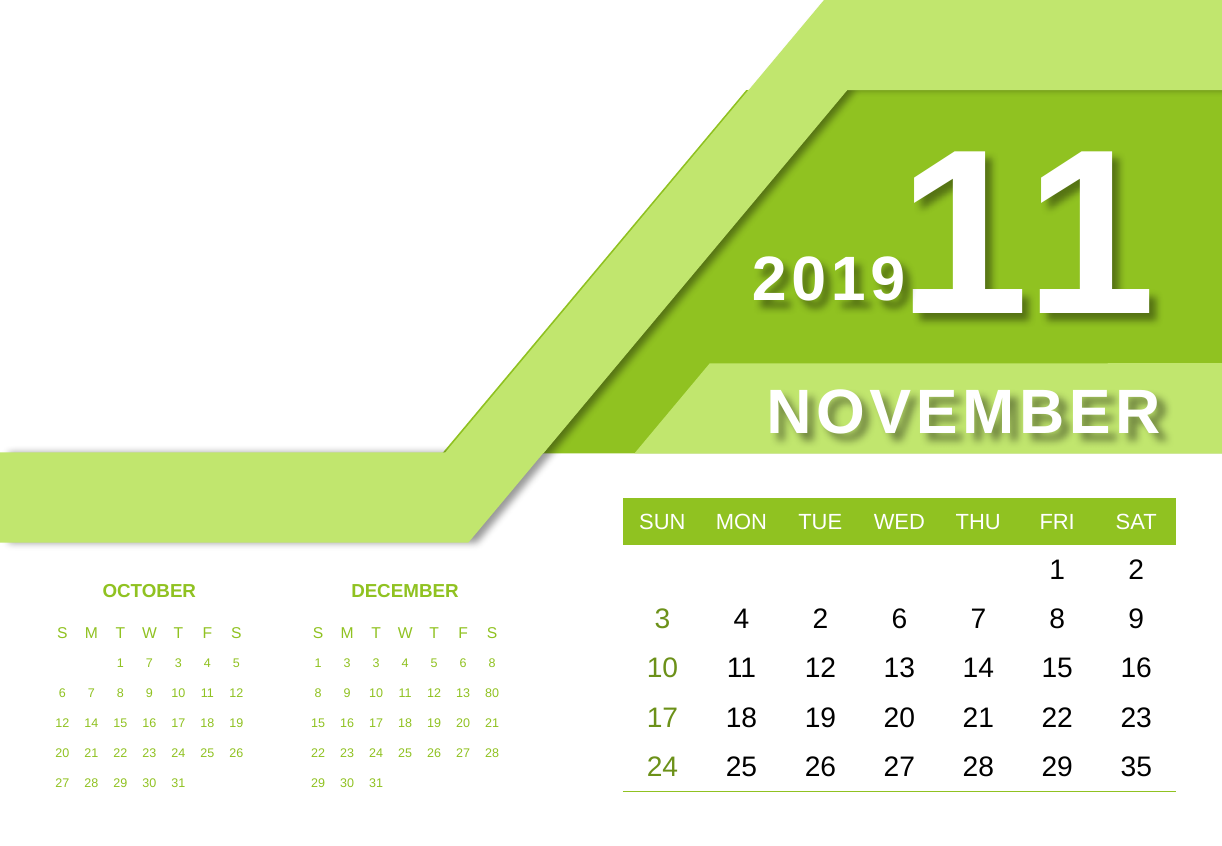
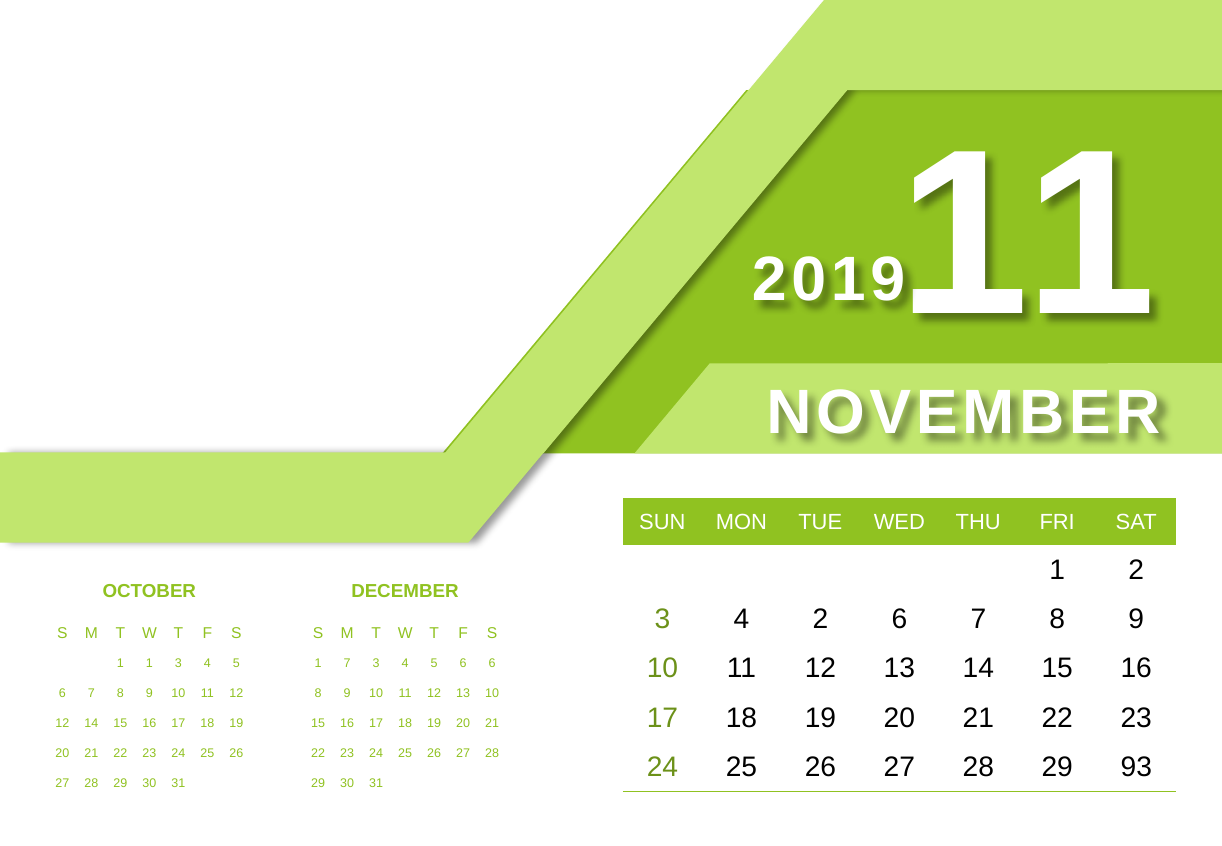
1 7: 7 -> 1 (149, 663)
1 3: 3 -> 7 (347, 663)
6 8: 8 -> 6 (492, 663)
13 80: 80 -> 10 (492, 693)
35: 35 -> 93 (1136, 767)
